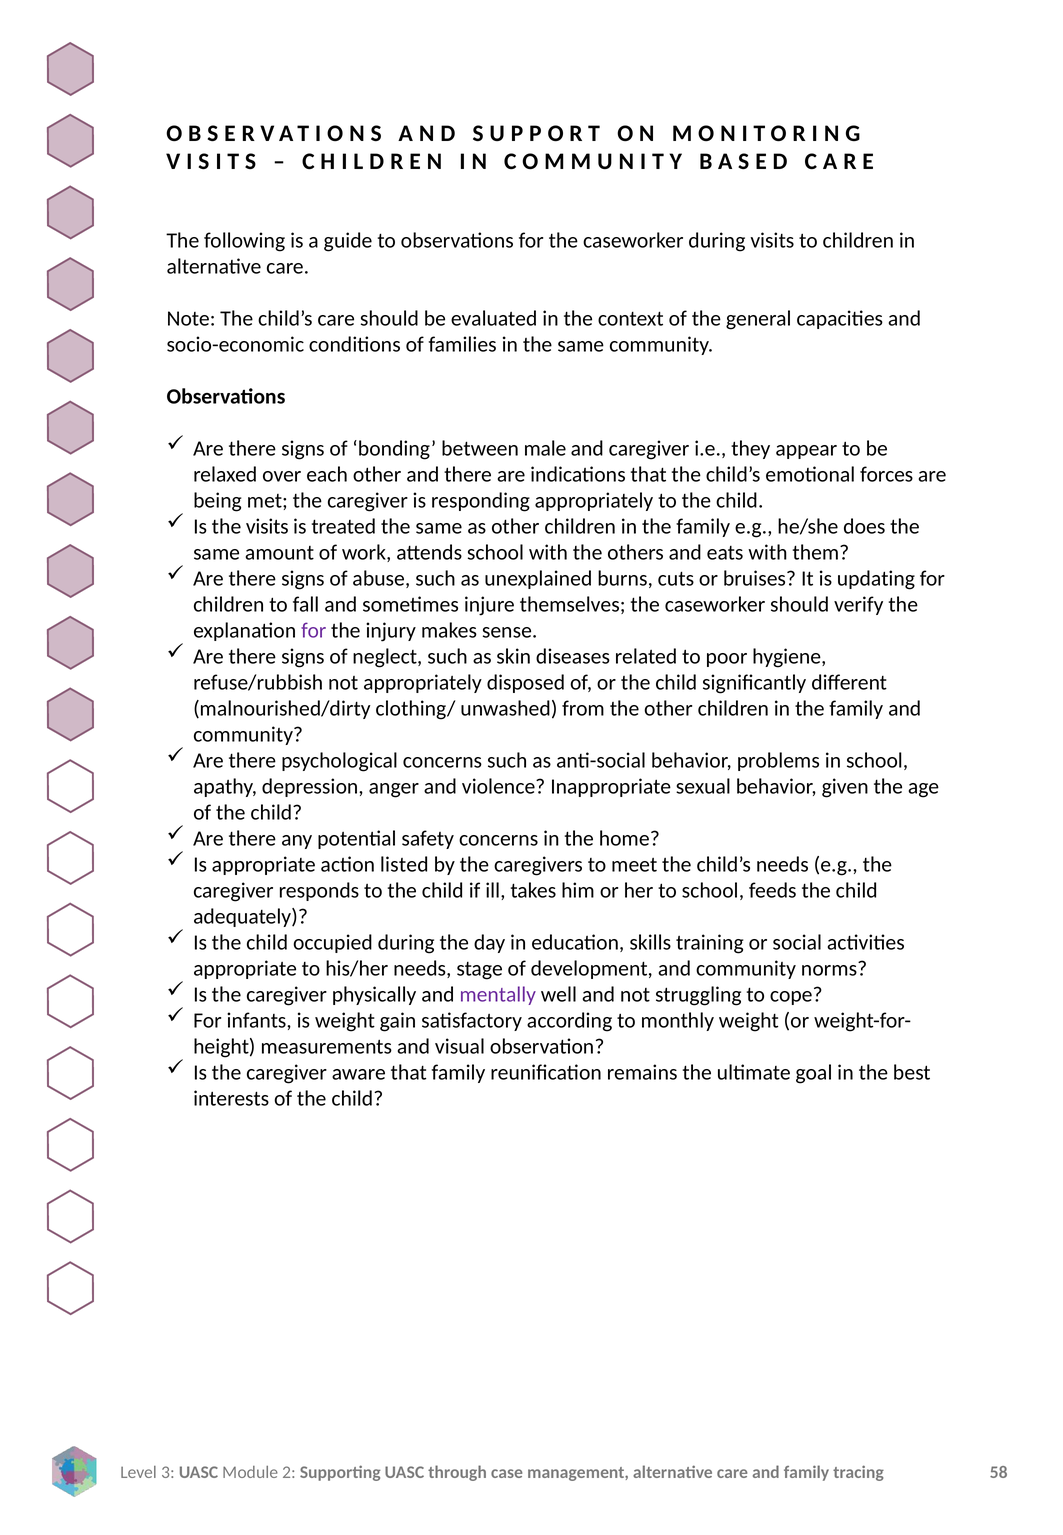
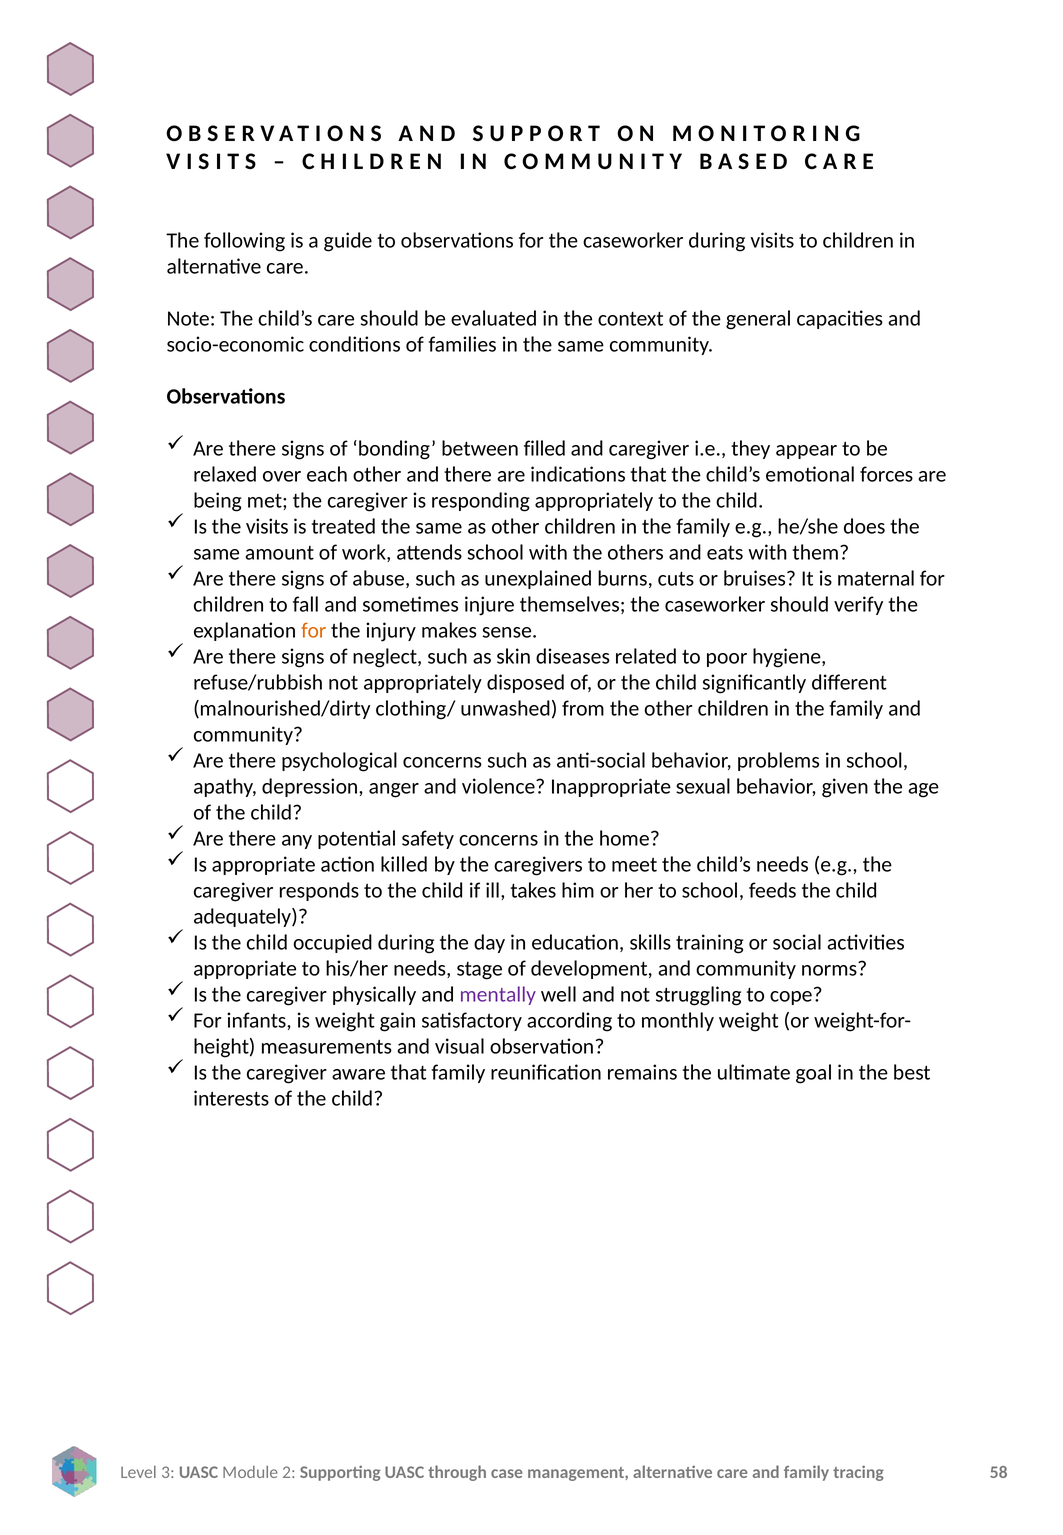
male: male -> filled (545, 449)
updating: updating -> maternal (876, 579)
for colour: purple -> orange (314, 631)
listed: listed -> killed (404, 865)
